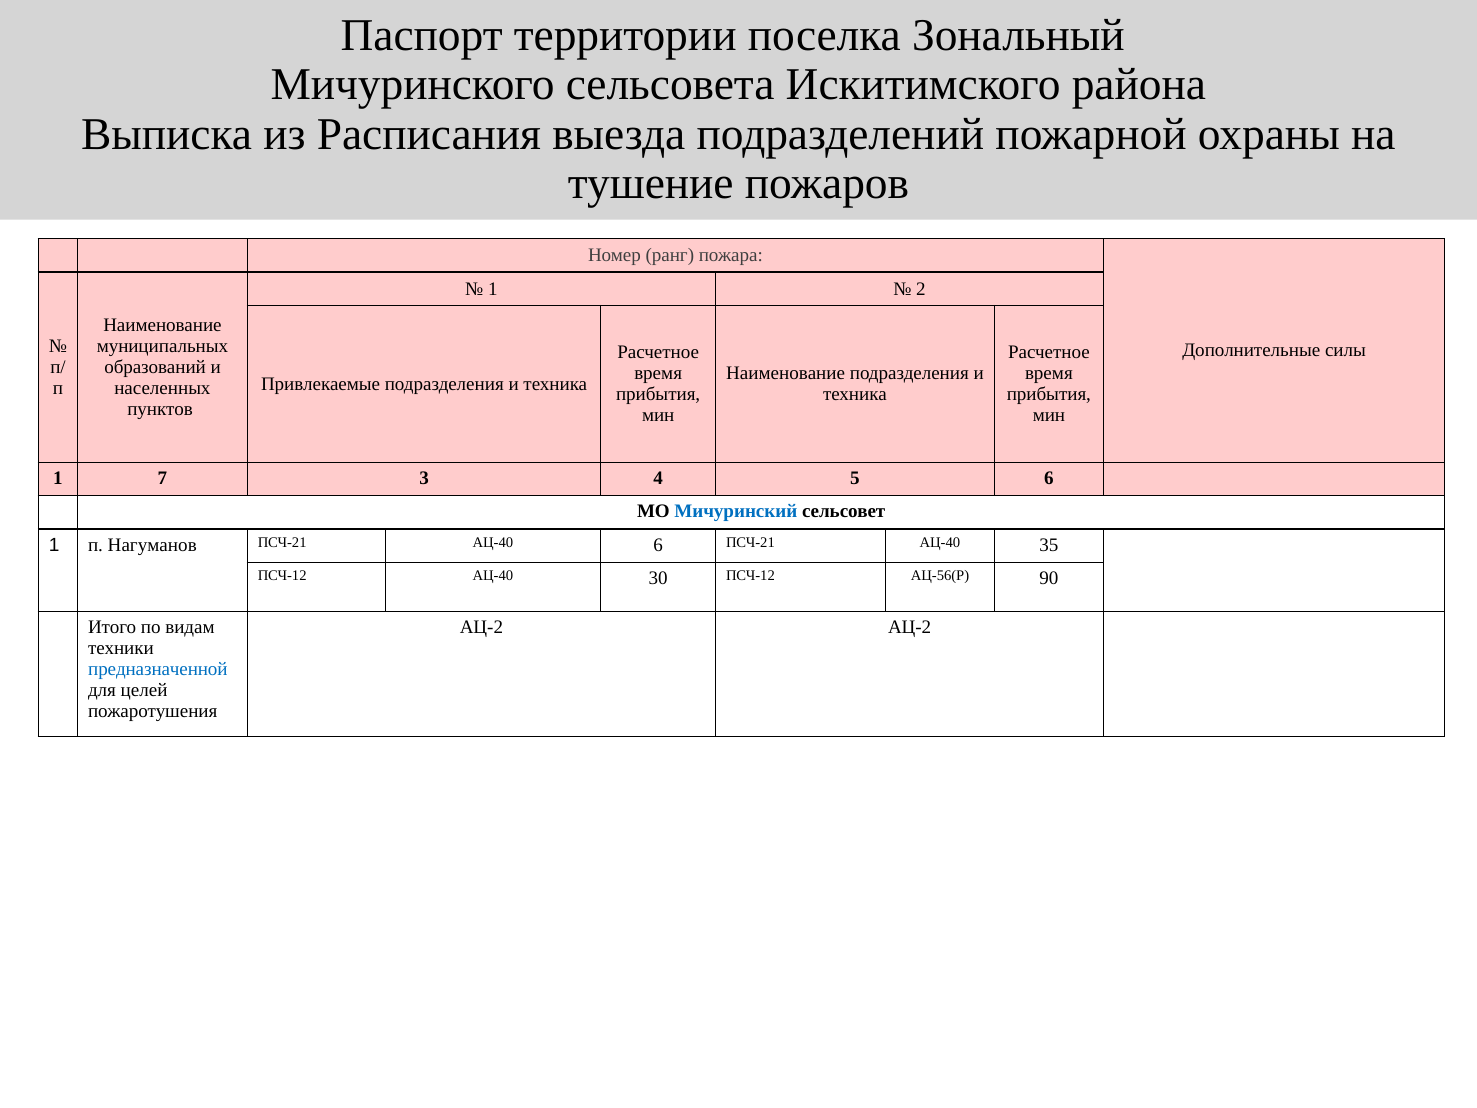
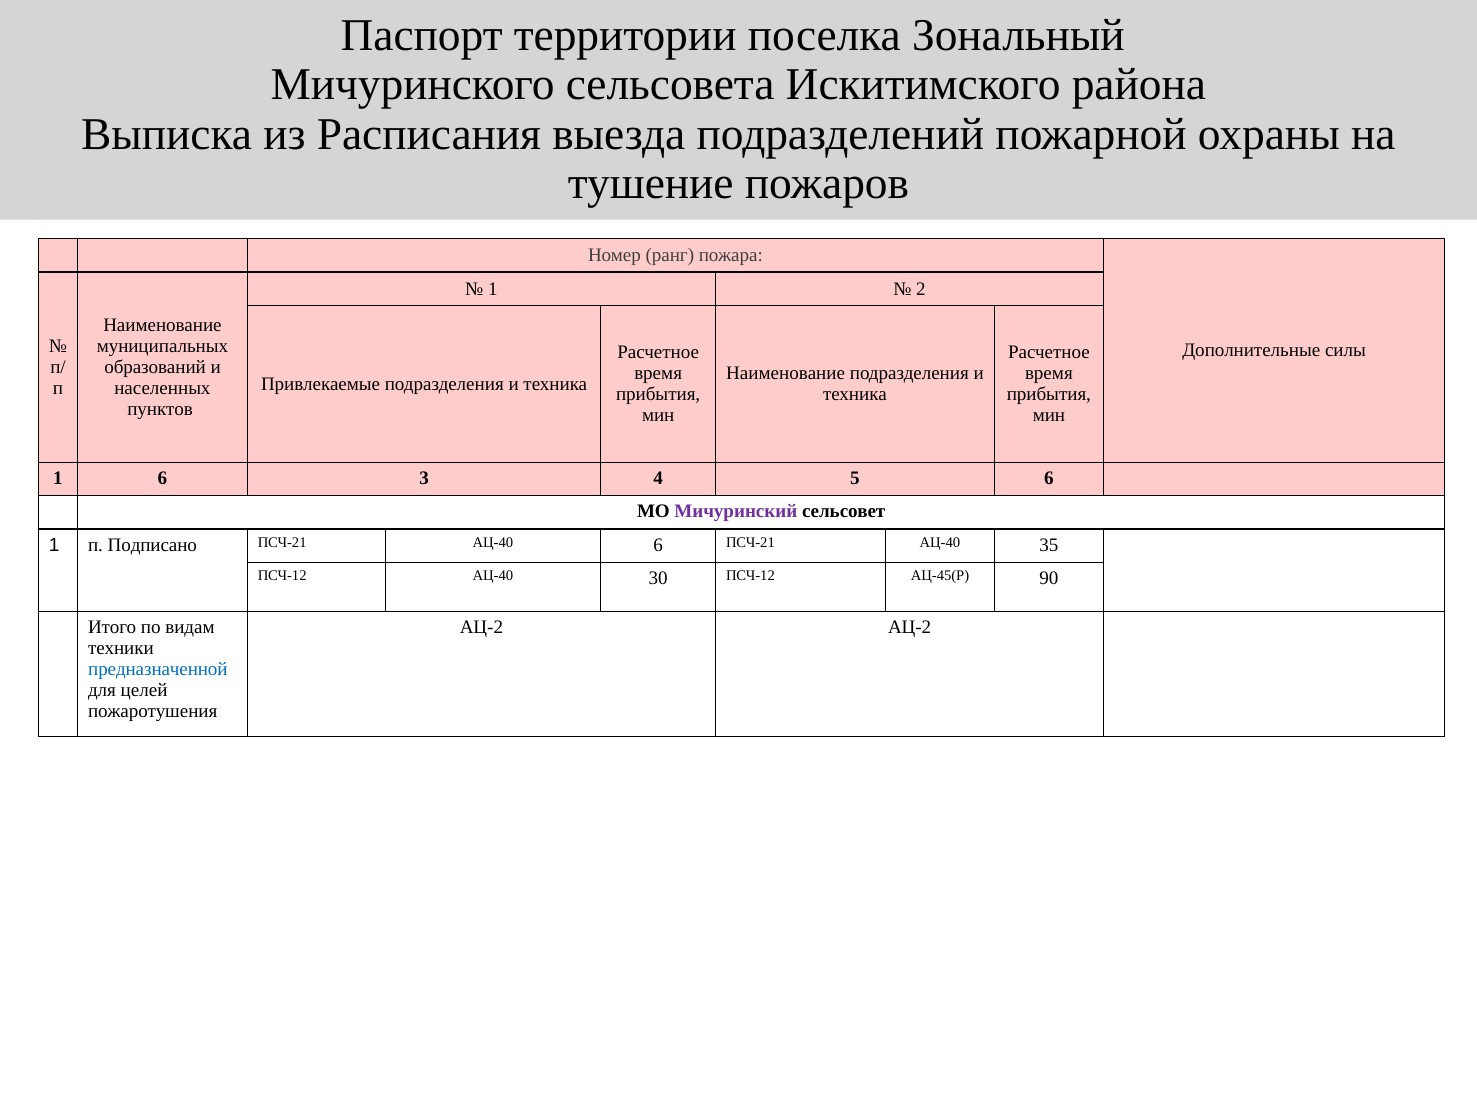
1 7: 7 -> 6 (162, 478)
Мичуринский colour: blue -> purple (736, 511)
Нагуманов: Нагуманов -> Подписано (152, 545)
АЦ-56(Р: АЦ-56(Р -> АЦ-45(Р (940, 576)
